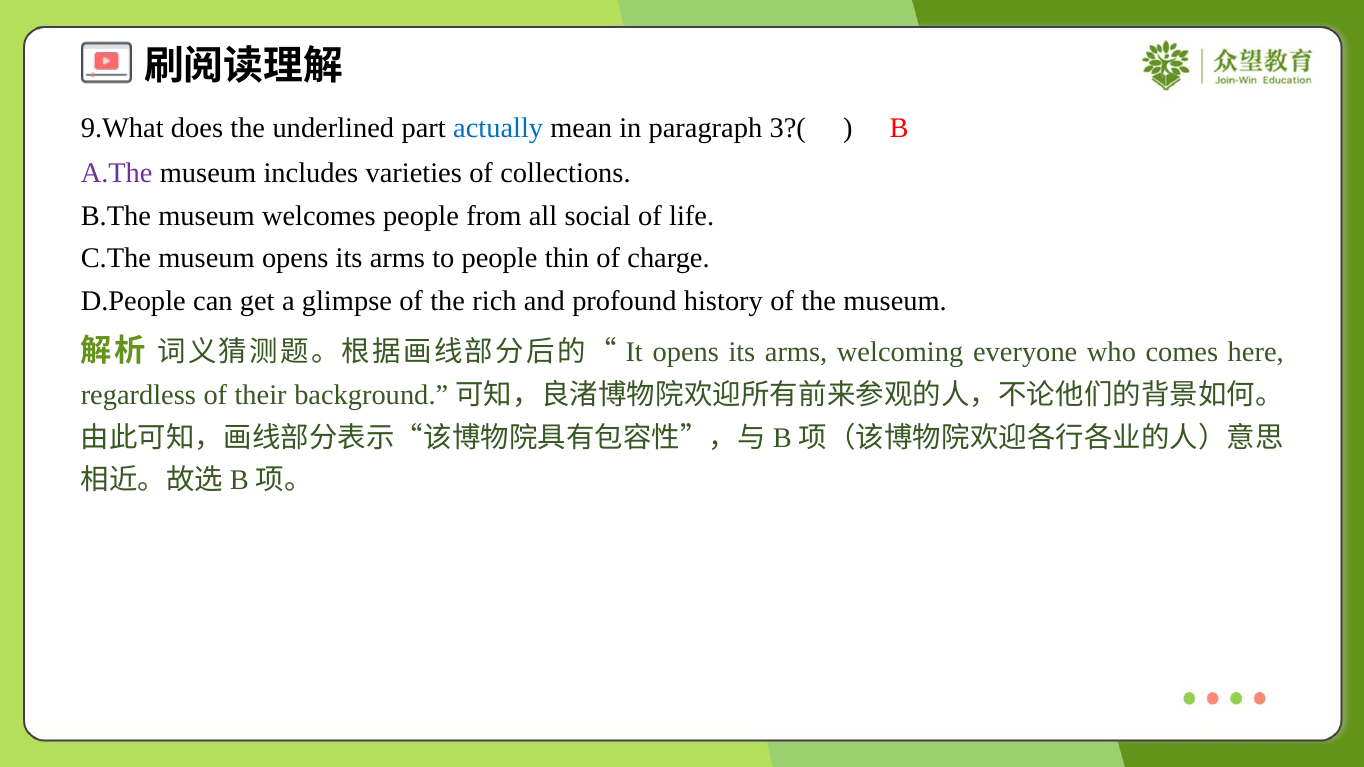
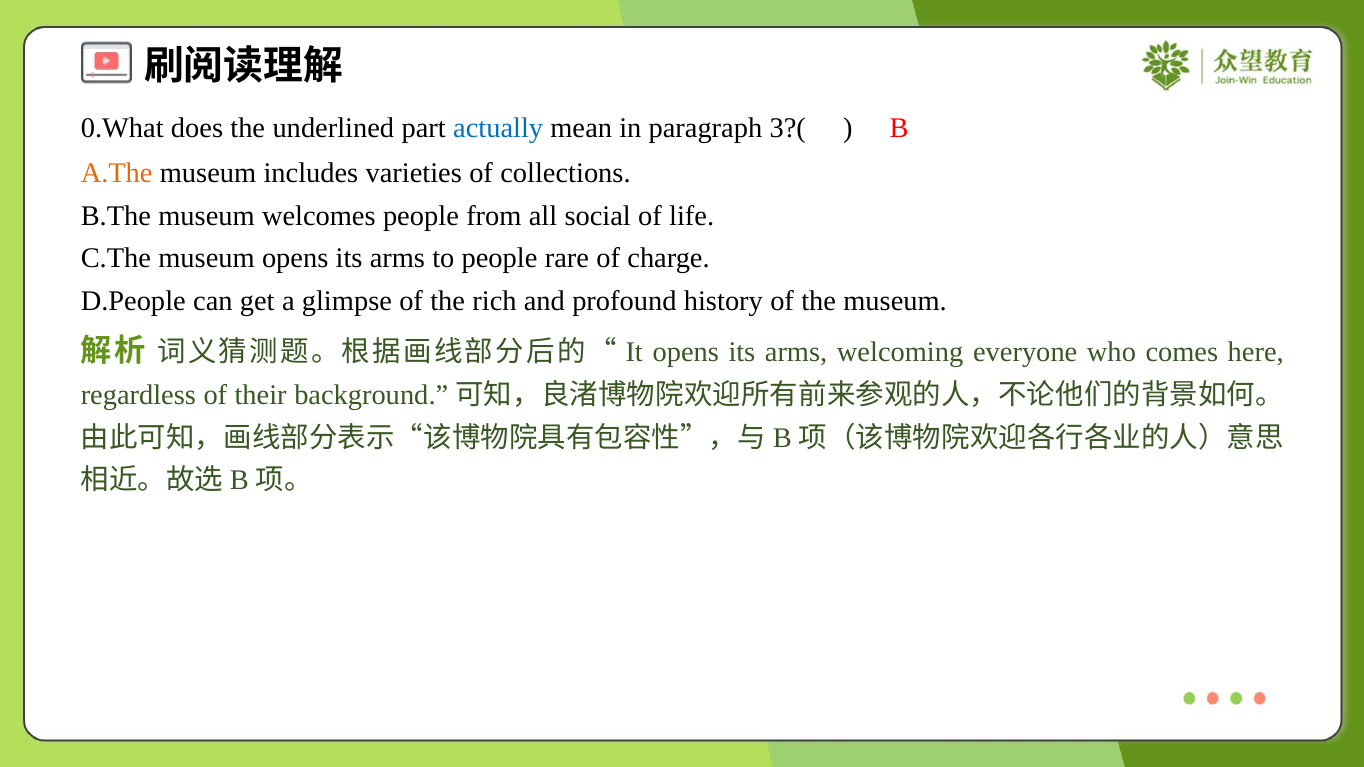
9.What: 9.What -> 0.What (122, 128)
A.The colour: purple -> orange (117, 173)
thin: thin -> rare (567, 259)
